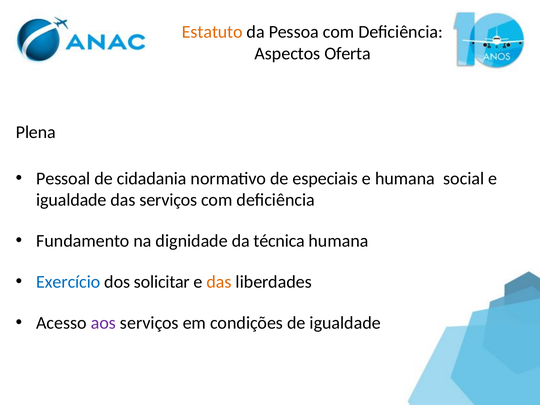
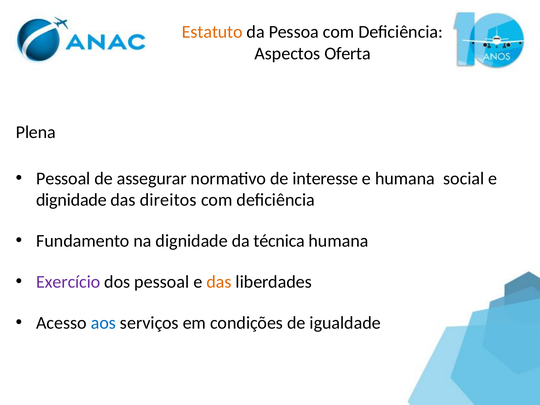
cidadania: cidadania -> assegurar (152, 178)
especiais: especiais -> interesse (325, 178)
igualdade: igualdade -> dignidade (71, 200)
das serviços: serviços -> direitos (168, 200)
Exercício colour: blue -> purple (68, 282)
dos solicitar: solicitar -> pessoal (162, 282)
aos colour: purple -> blue (103, 323)
